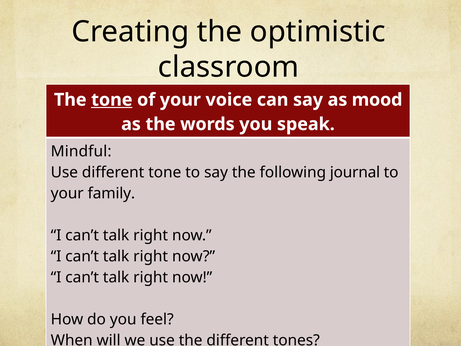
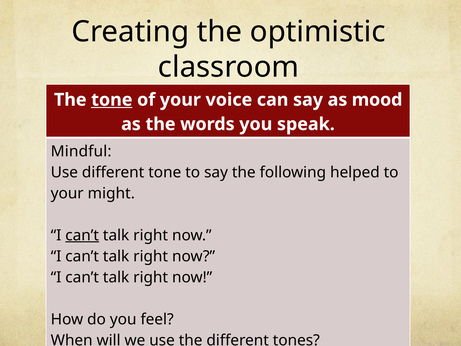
journal: journal -> helped (355, 172)
family: family -> might (111, 193)
can’t underline: none -> present (82, 235)
